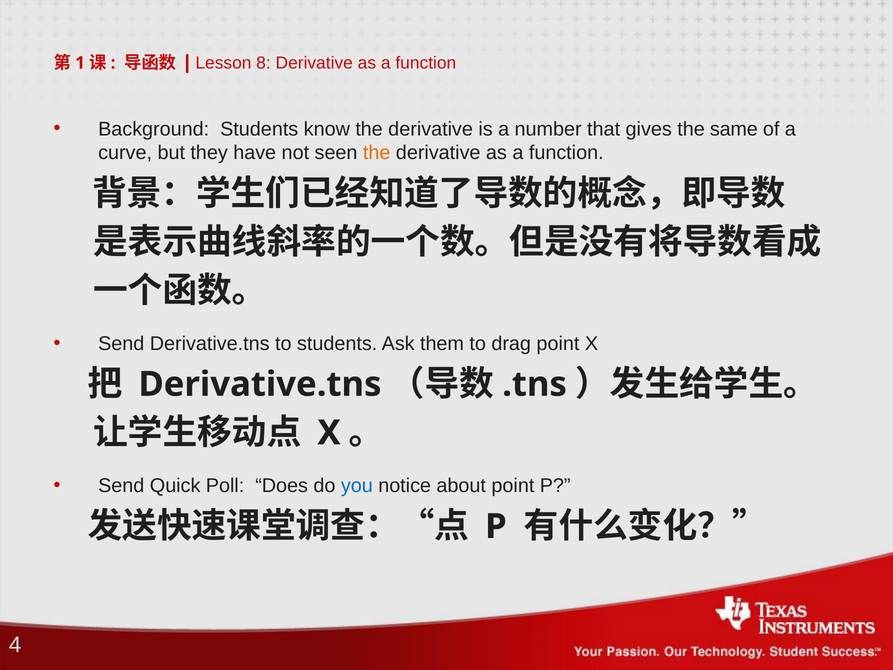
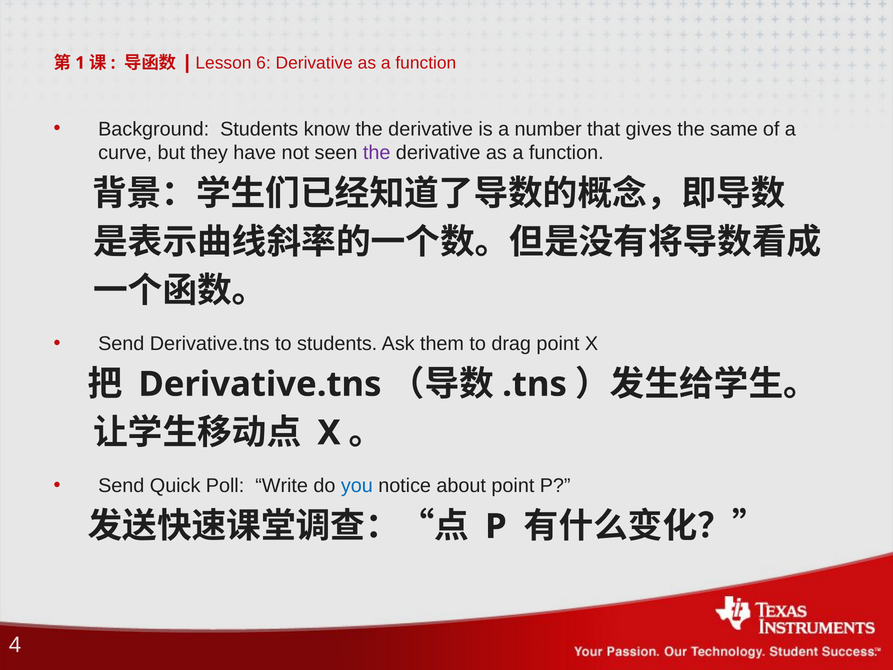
8: 8 -> 6 (263, 63)
the colour: orange -> purple (377, 153)
Does: Does -> Write (282, 486)
